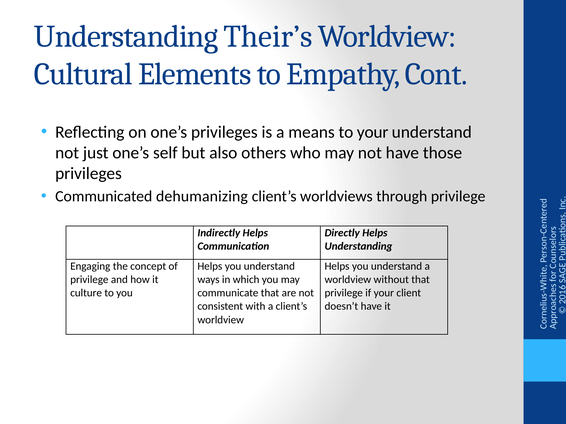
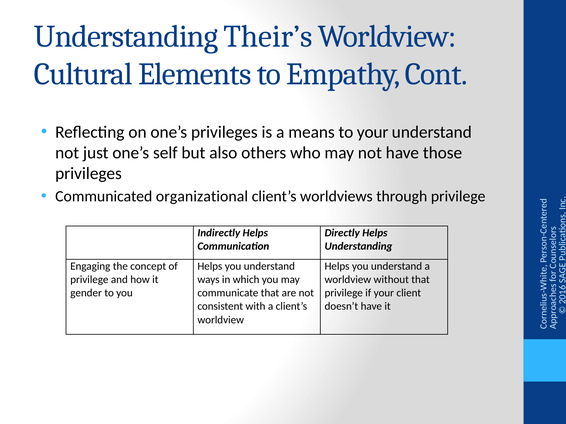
dehumanizing: dehumanizing -> organizational (202, 197)
culture: culture -> gender (86, 293)
